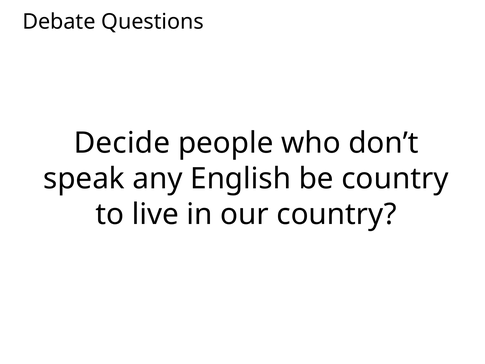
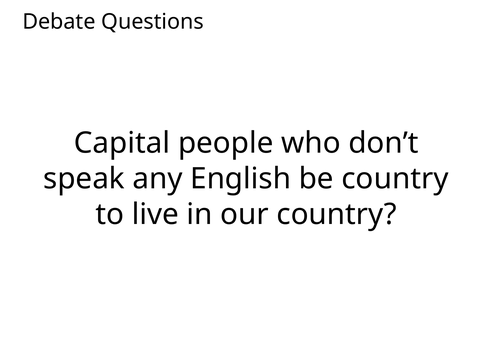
Decide: Decide -> Capital (122, 143)
